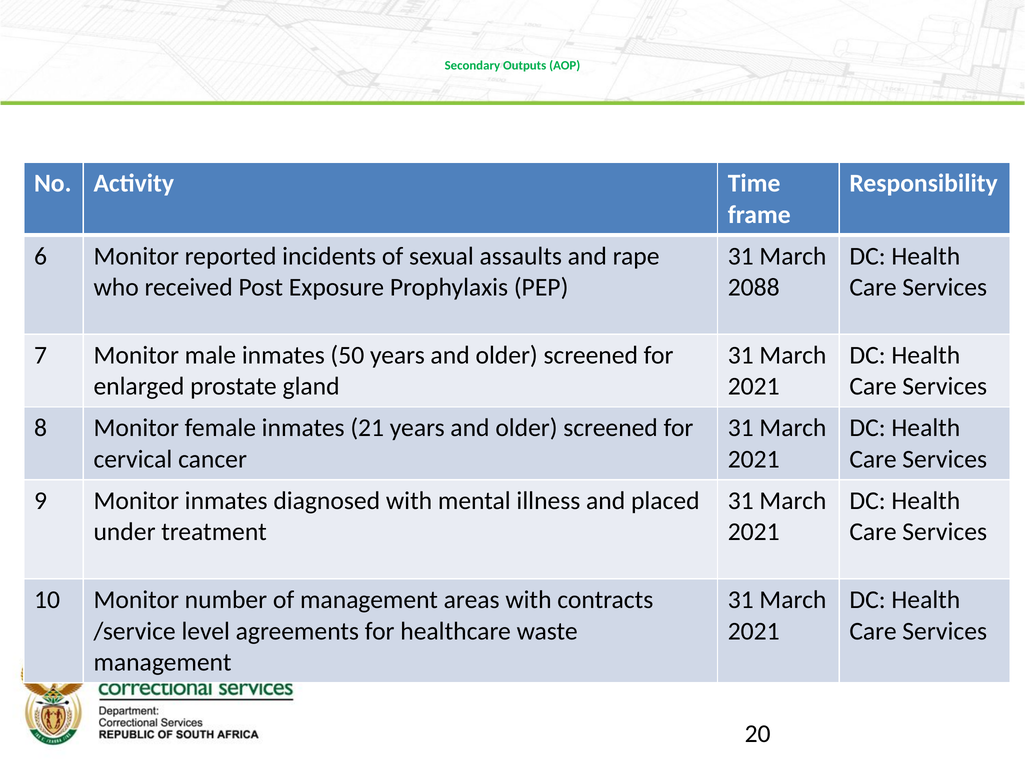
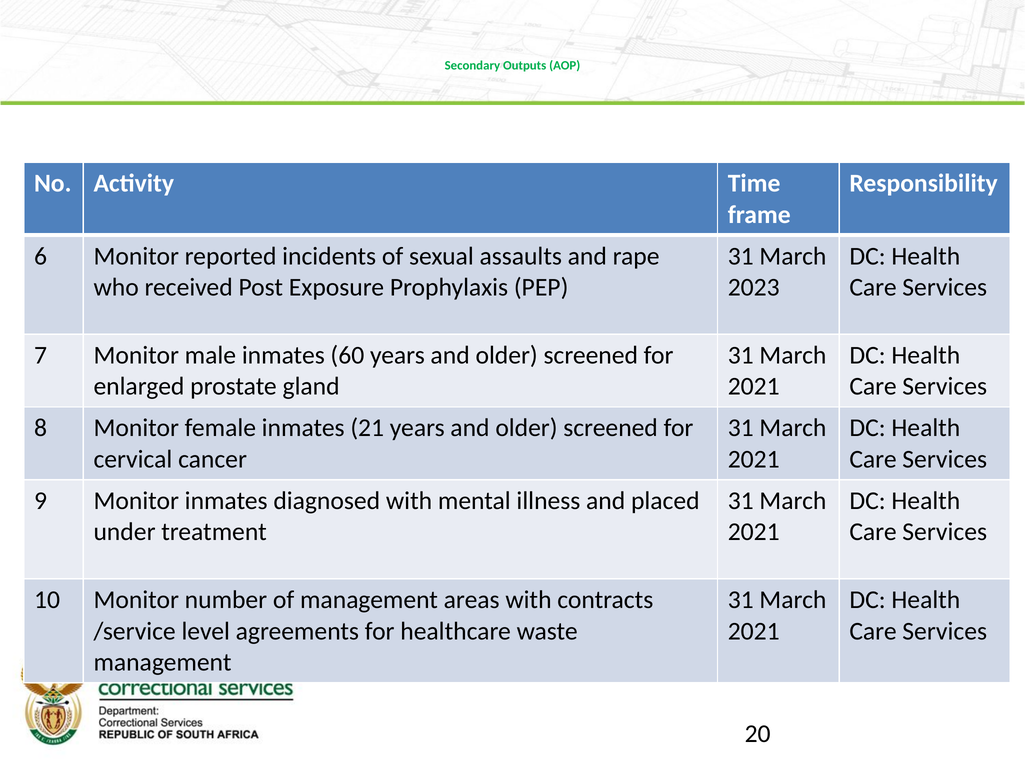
2088: 2088 -> 2023 (754, 288)
50: 50 -> 60 (347, 356)
